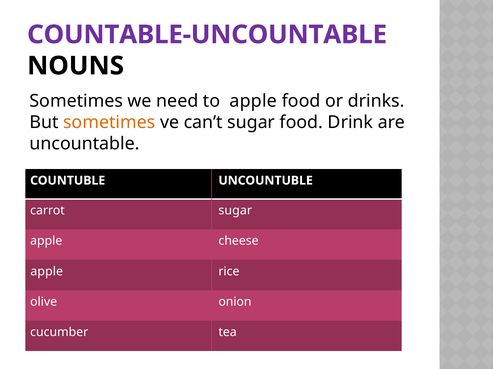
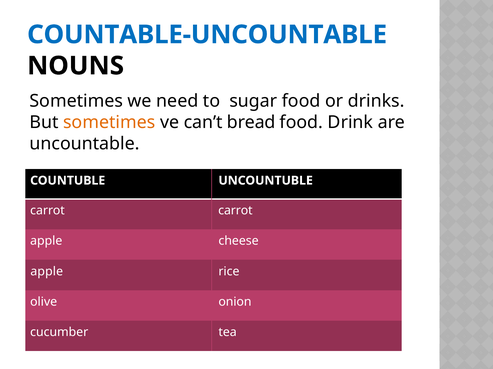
COUNTABLE-UNCOUNTABLE colour: purple -> blue (207, 35)
to apple: apple -> sugar (253, 101)
can’t sugar: sugar -> bread (251, 122)
carrot sugar: sugar -> carrot (235, 211)
